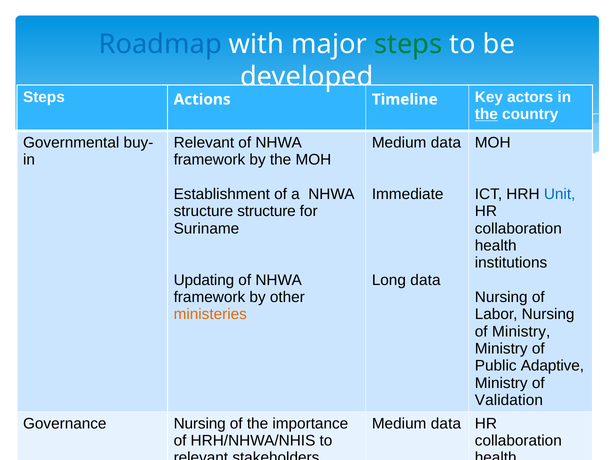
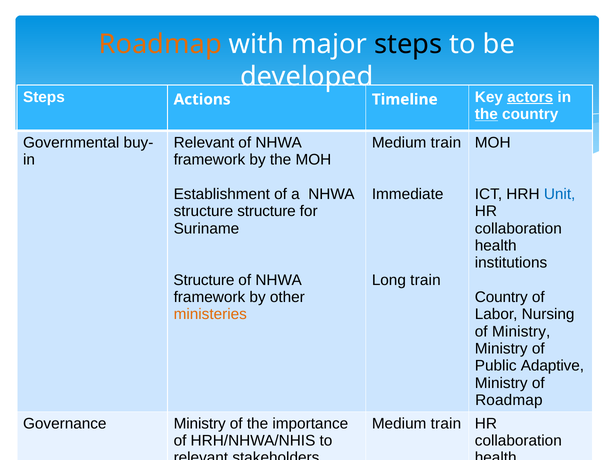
Roadmap colour: blue -> orange (160, 44)
steps colour: green -> black (408, 44)
actors underline: none -> present (530, 97)
data: data -> train (446, 143)
Updating: Updating -> Structure (204, 280)
Long data: data -> train (425, 280)
Nursing: Nursing -> Country (501, 298)
Validation: Validation -> Roadmap (509, 401)
Governance Nursing: Nursing -> Ministry (200, 424)
data: data -> train (446, 424)
